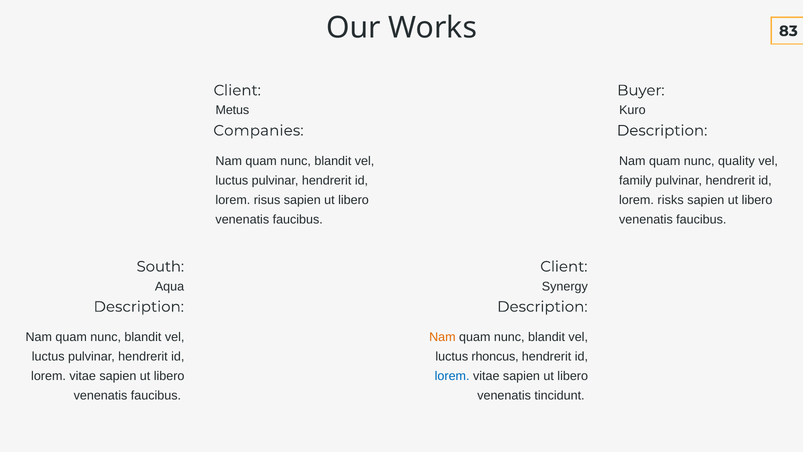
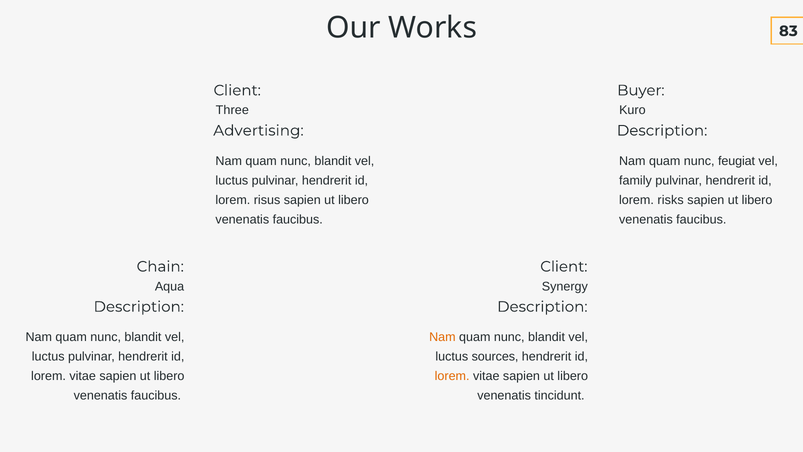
Metus: Metus -> Three (232, 110)
Companies: Companies -> Advertising (258, 130)
quality: quality -> feugiat (737, 161)
South: South -> Chain (160, 266)
rhoncus: rhoncus -> sources (495, 356)
lorem colour: blue -> orange (452, 376)
